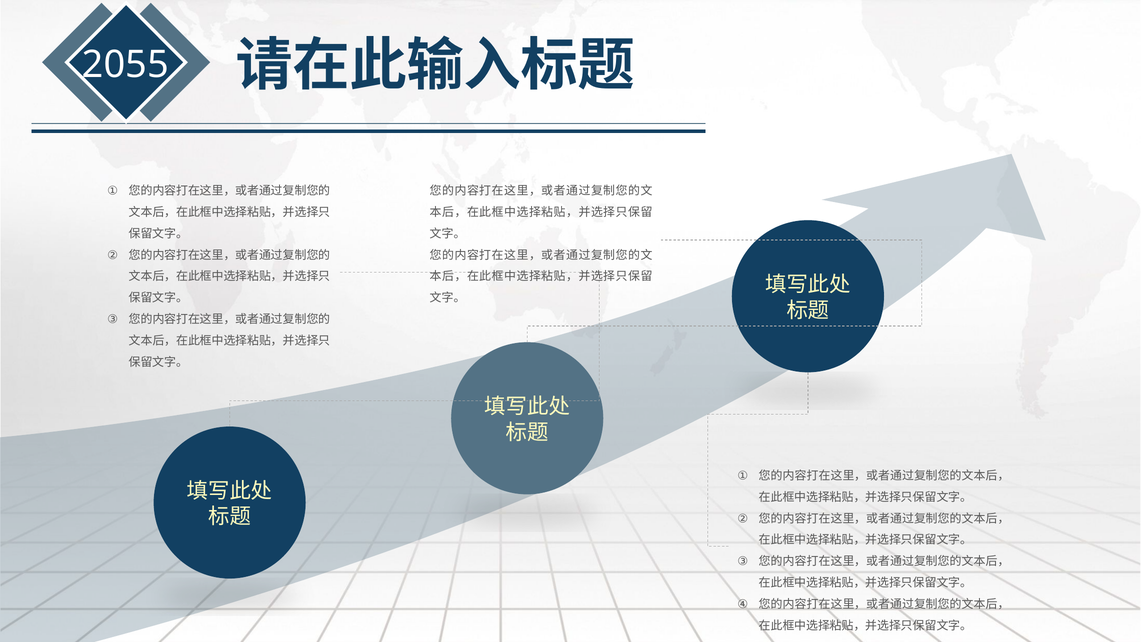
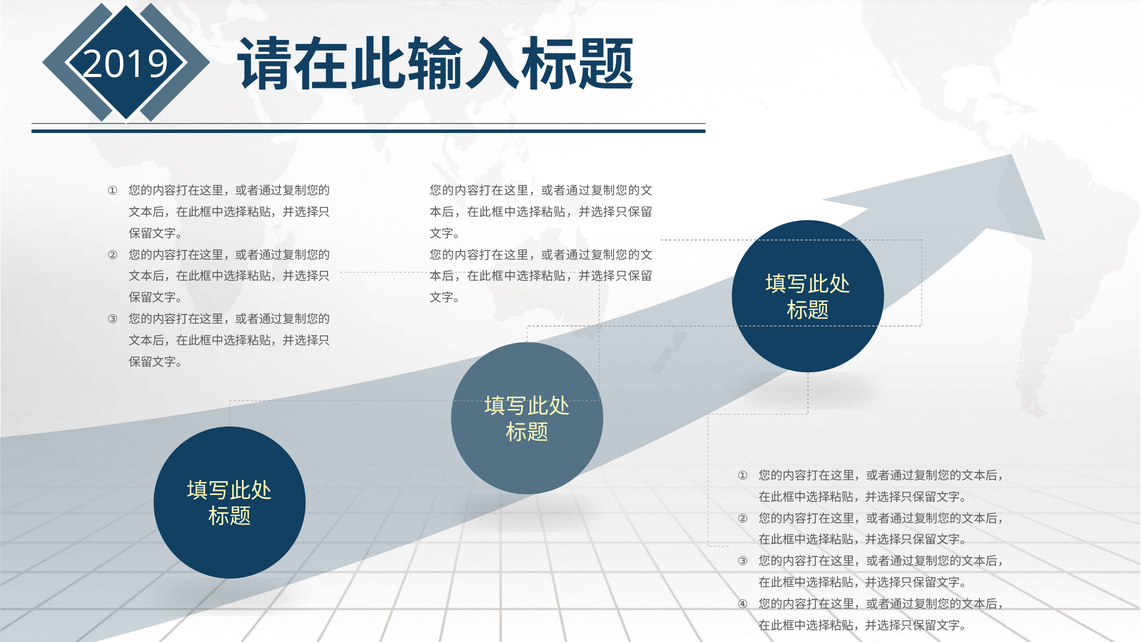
2055: 2055 -> 2019 (125, 65)
